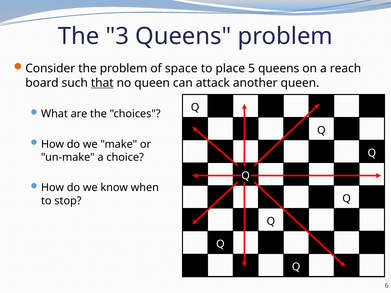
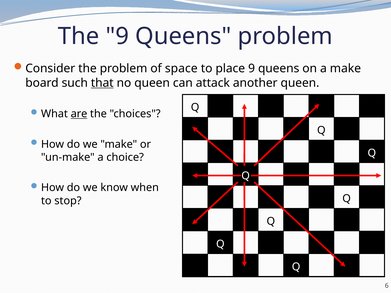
The 3: 3 -> 9 (117, 36)
place 5: 5 -> 9 (252, 69)
a reach: reach -> make (345, 69)
are underline: none -> present (79, 114)
